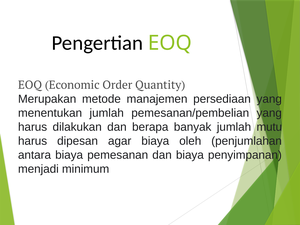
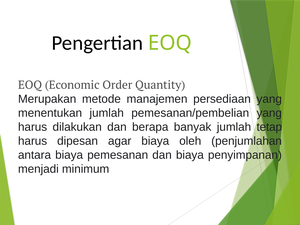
mutu: mutu -> tetap (269, 127)
